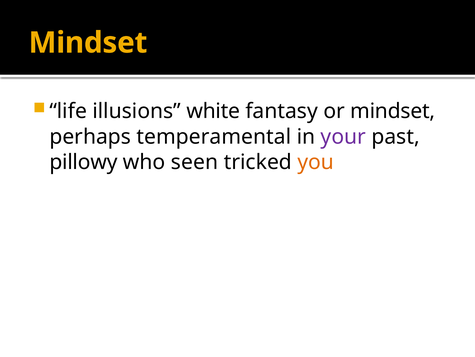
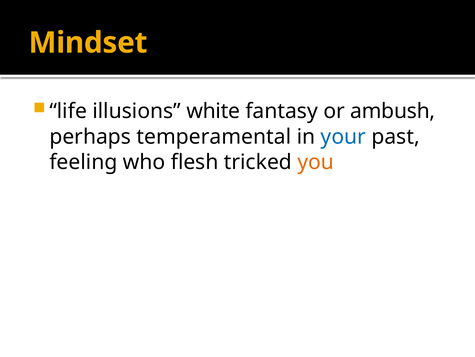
or mindset: mindset -> ambush (393, 111)
your colour: purple -> blue (343, 136)
pillowy: pillowy -> feeling (83, 162)
seen: seen -> flesh (195, 162)
